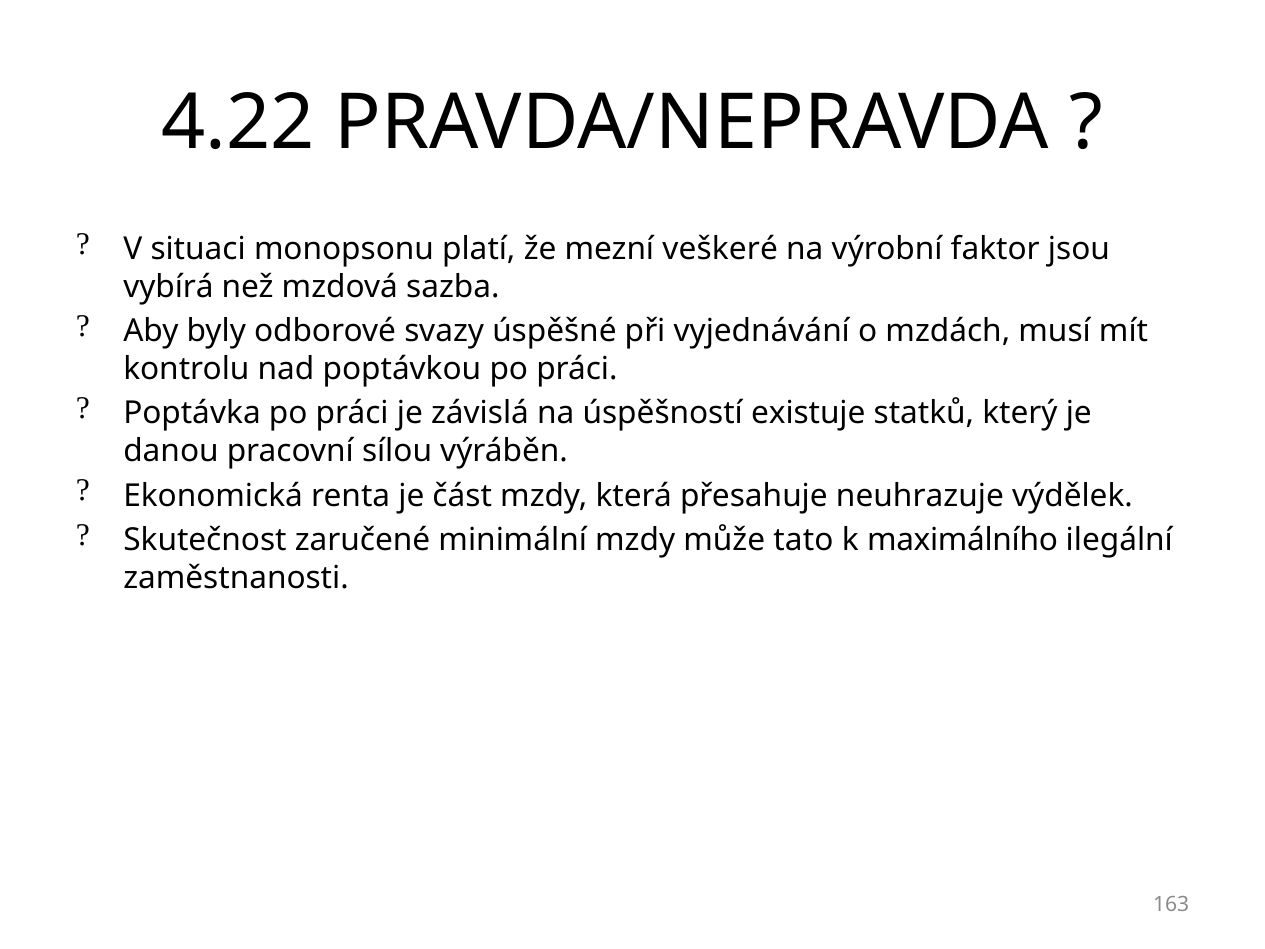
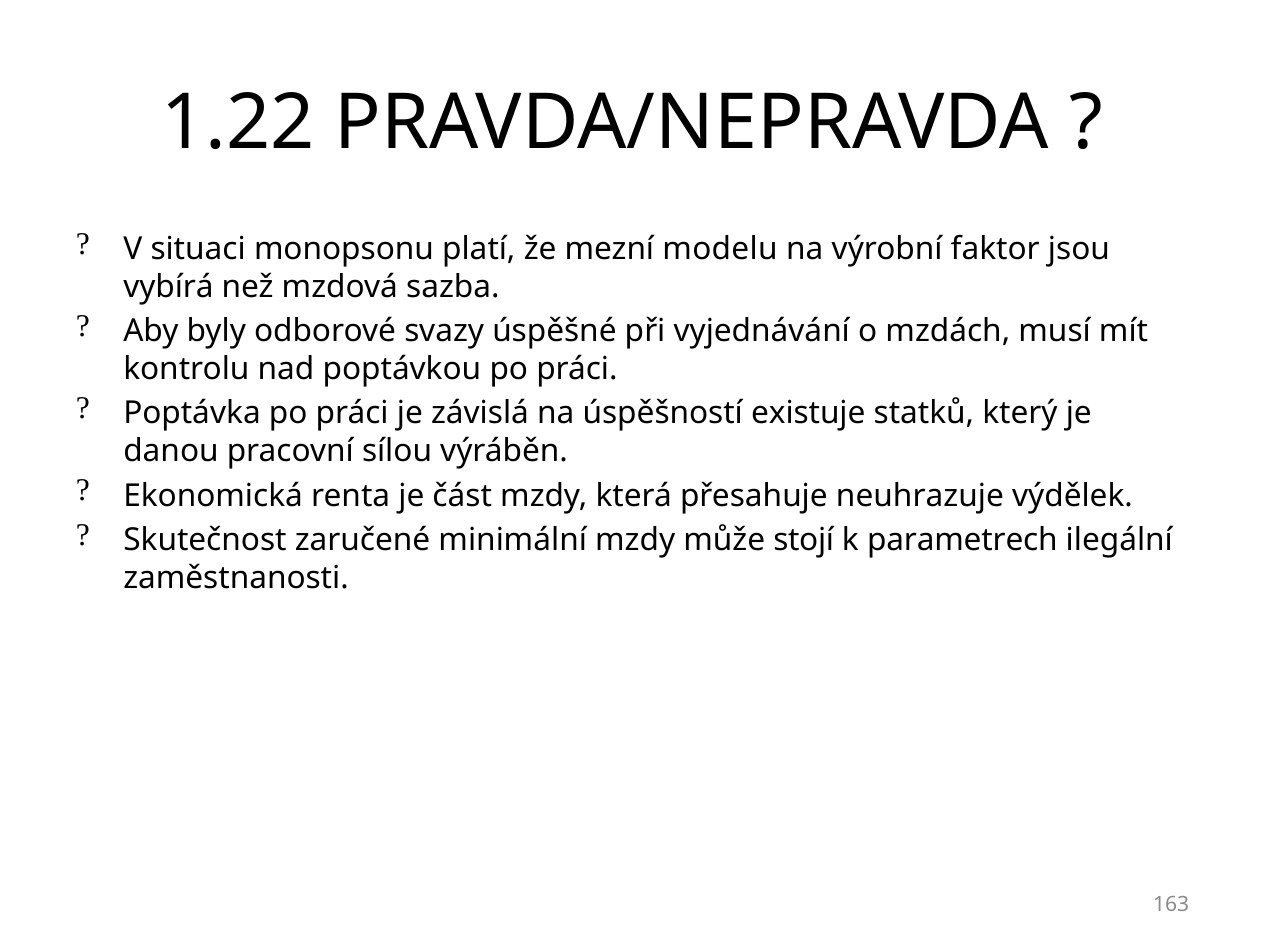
4.22: 4.22 -> 1.22 (238, 122)
veškeré: veškeré -> modelu (720, 249)
tato: tato -> stojí (804, 540)
maximálního: maximálního -> parametrech (962, 540)
